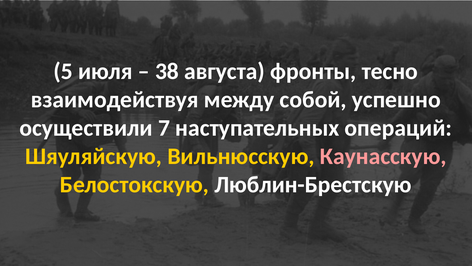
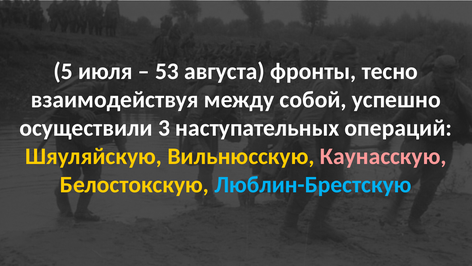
38: 38 -> 53 (167, 71)
7: 7 -> 3 (164, 128)
Люблин-Брестскую colour: white -> light blue (313, 184)
